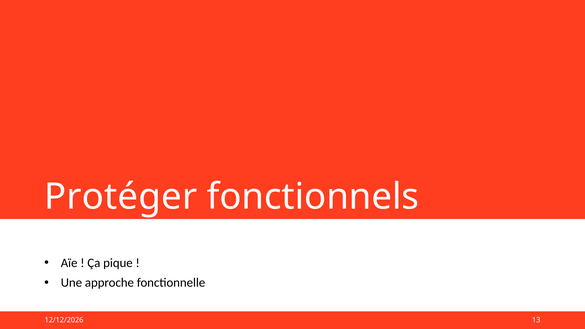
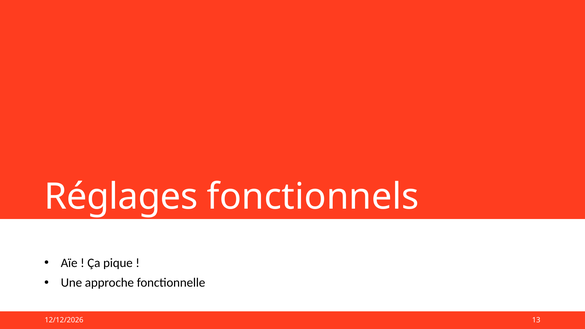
Protéger: Protéger -> Réglages (121, 197)
